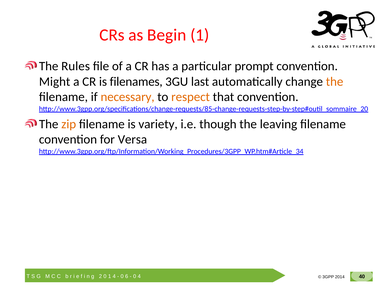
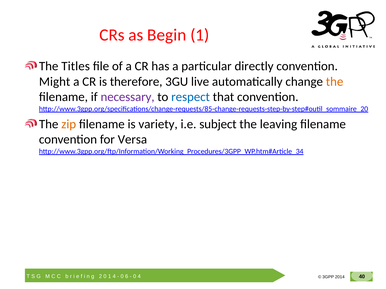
Rules: Rules -> Titles (76, 66)
prompt: prompt -> directly (254, 66)
filenames: filenames -> therefore (136, 82)
last: last -> live (200, 82)
necessary colour: orange -> purple (128, 97)
respect colour: orange -> blue (191, 97)
though: though -> subject (218, 124)
